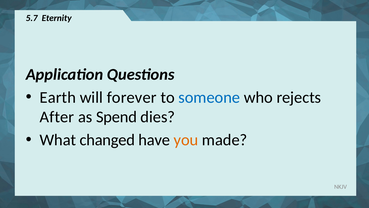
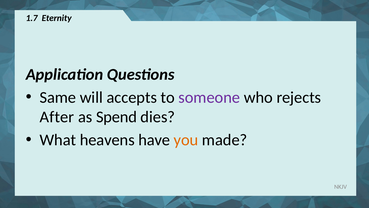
5.7: 5.7 -> 1.7 (32, 18)
Earth: Earth -> Same (58, 97)
forever: forever -> accepts (132, 97)
someone colour: blue -> purple (209, 97)
changed: changed -> heavens (107, 140)
